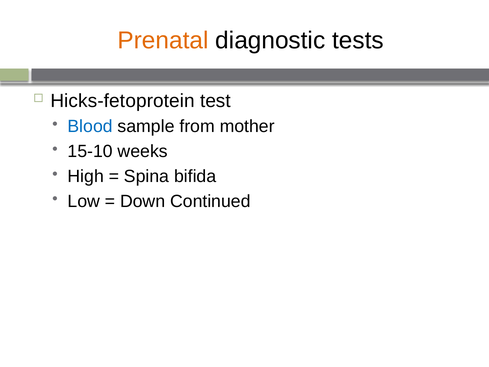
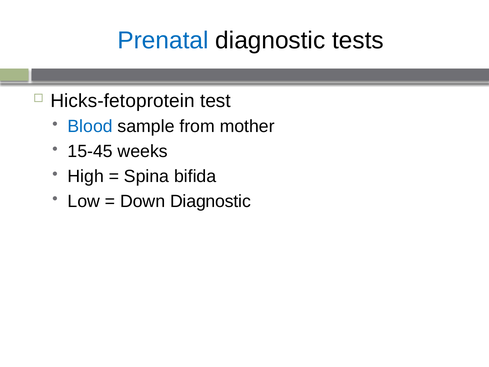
Prenatal colour: orange -> blue (163, 40)
15-10: 15-10 -> 15-45 (90, 151)
Down Continued: Continued -> Diagnostic (210, 201)
